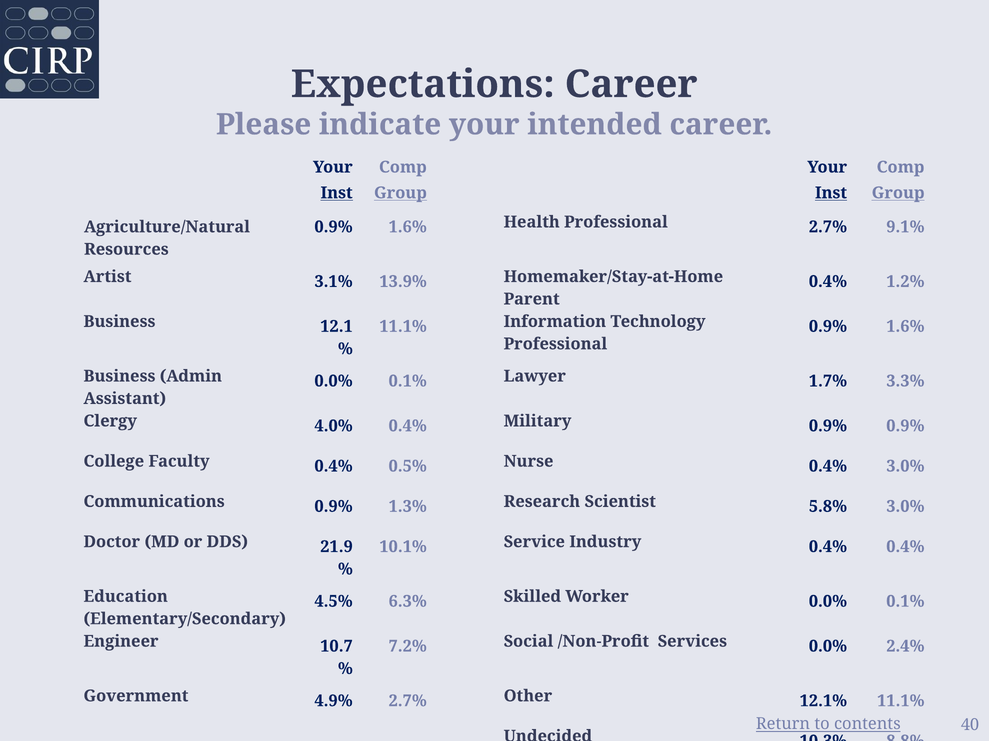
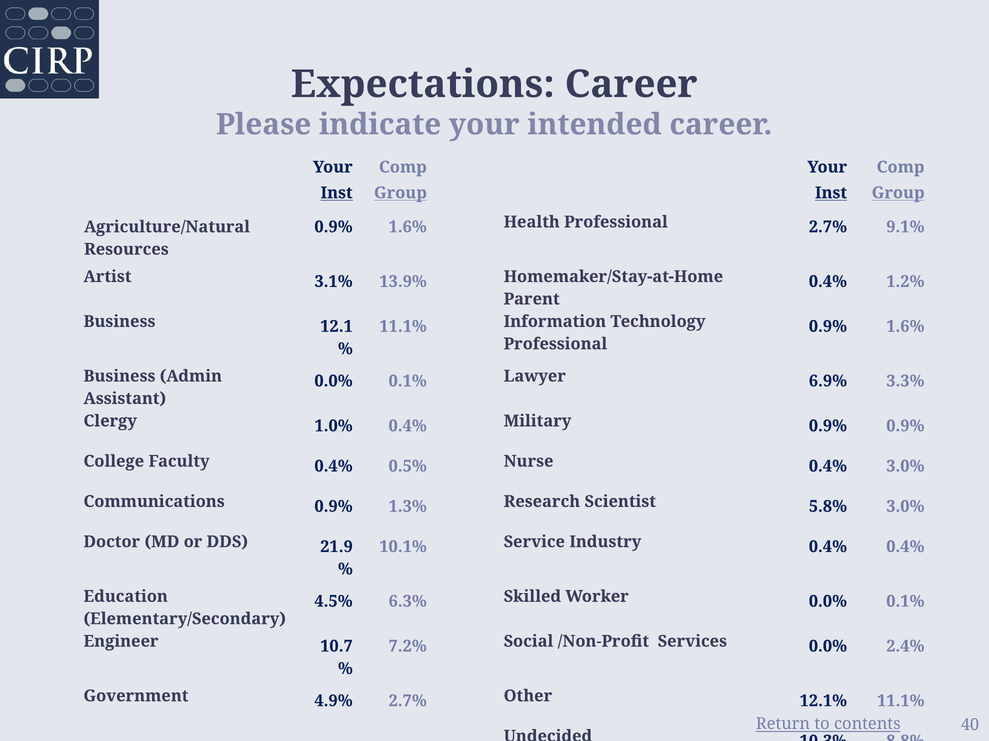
1.7%: 1.7% -> 6.9% (828, 381)
4.0%: 4.0% -> 1.0% (334, 426)
